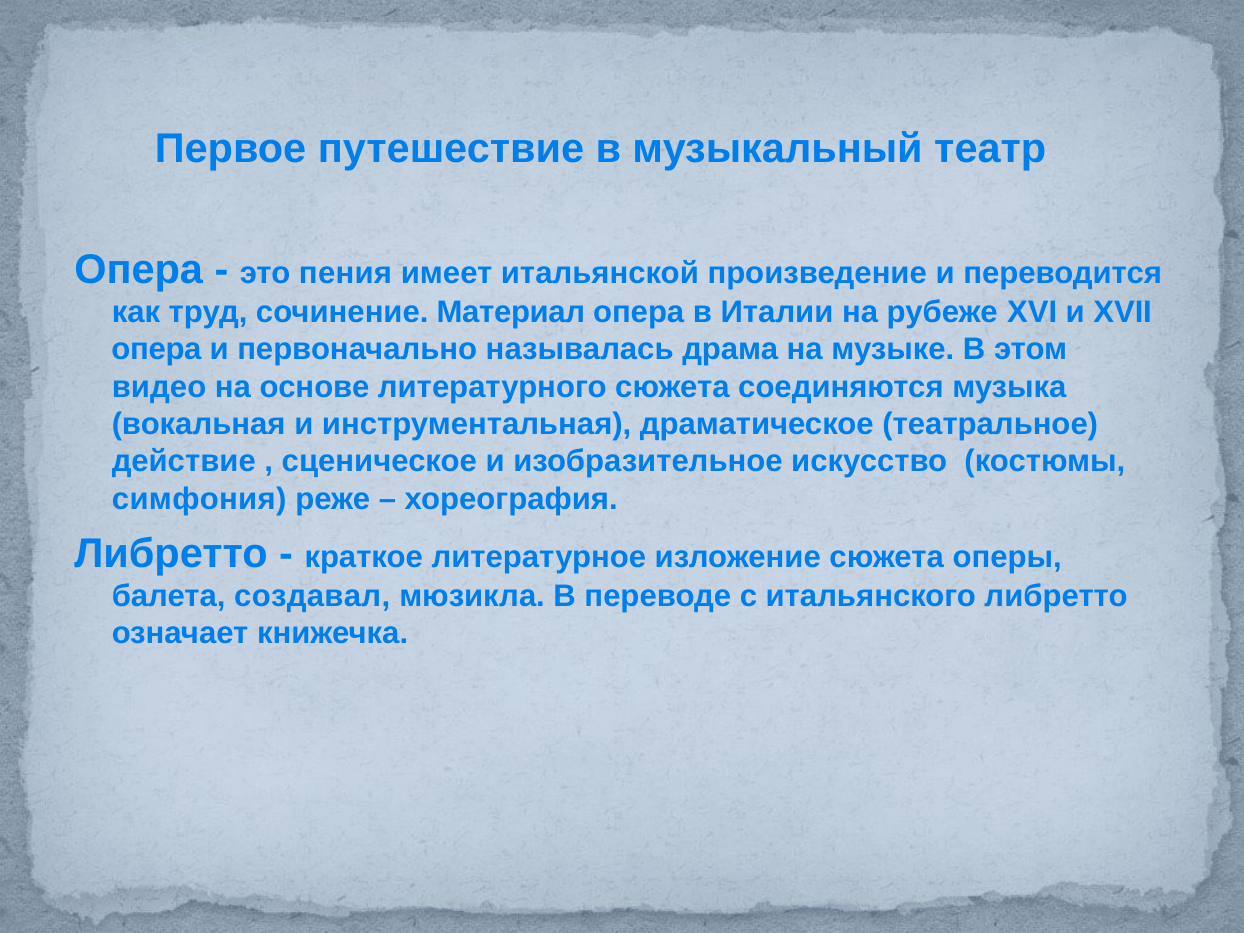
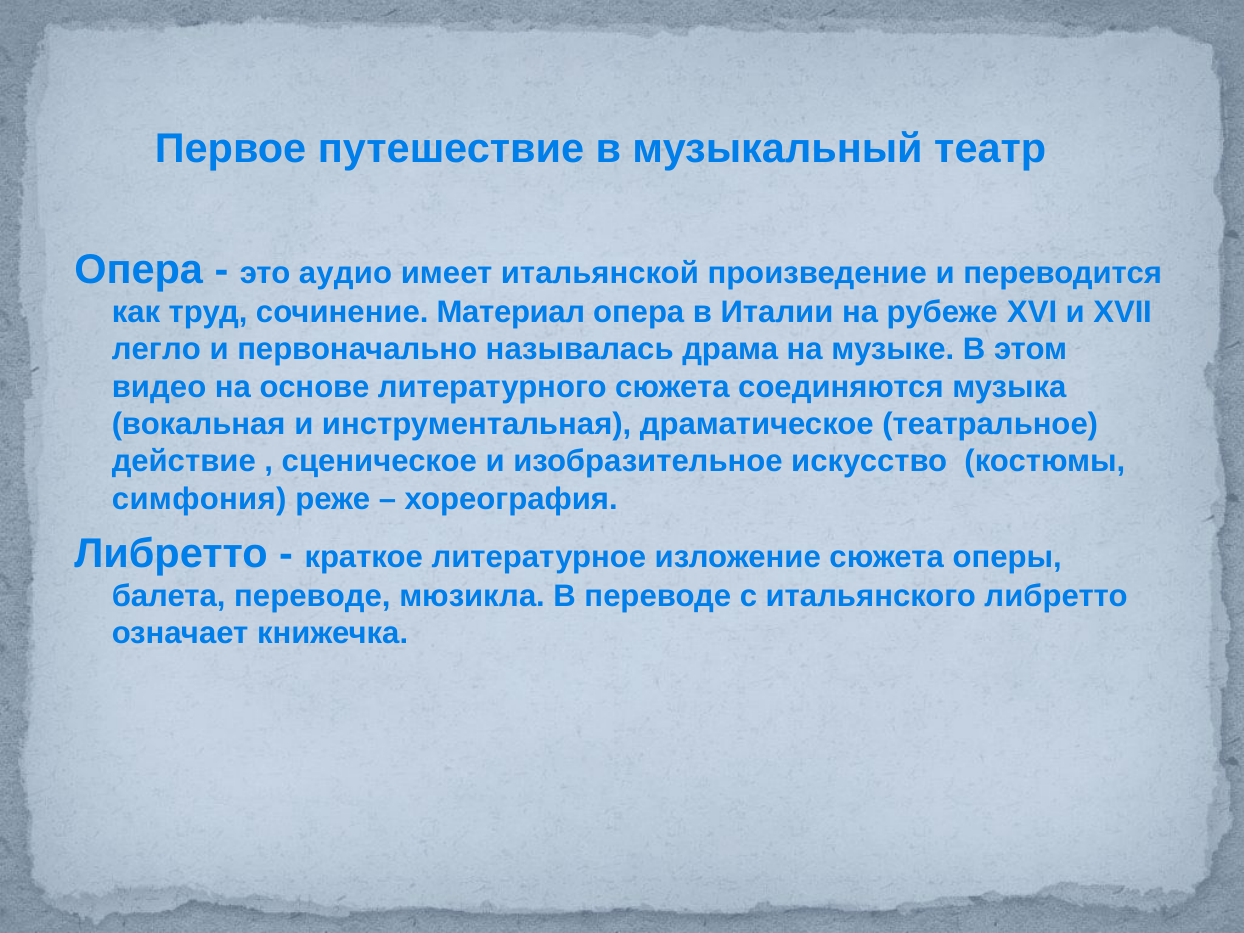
пения: пения -> аудио (346, 273)
опера: опера -> легло (156, 350)
балета создавал: создавал -> переводе (312, 596)
